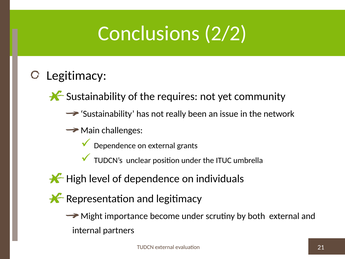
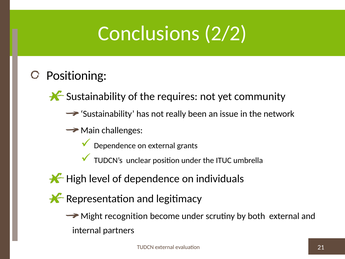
Legitimacy: Legitimacy -> Positioning (77, 75)
importance: importance -> recognition (126, 216)
